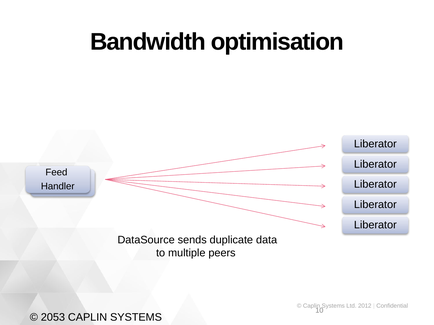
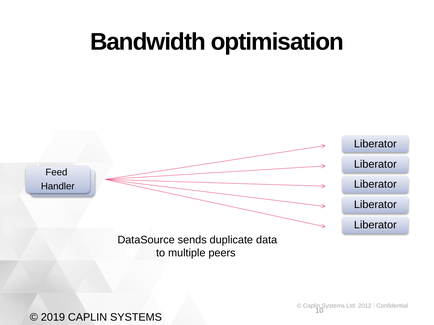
2053: 2053 -> 2019 (53, 318)
